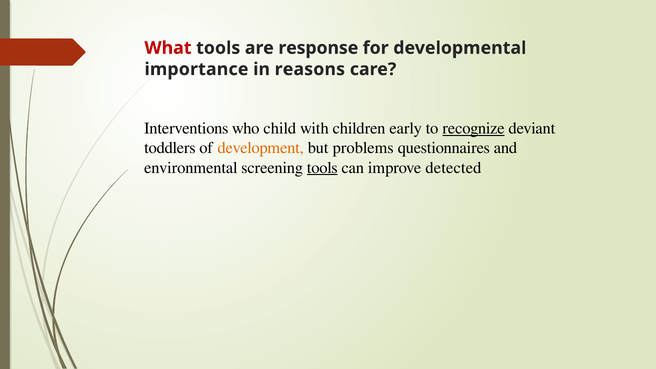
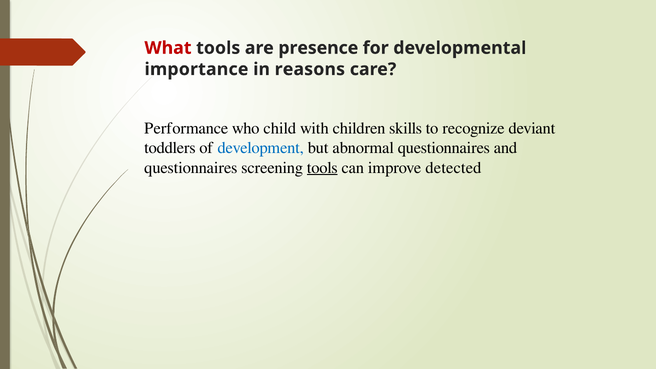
response: response -> presence (318, 48)
Interventions: Interventions -> Performance (186, 128)
early: early -> skills (406, 128)
recognize underline: present -> none (473, 128)
development colour: orange -> blue (261, 148)
problems: problems -> abnormal (363, 148)
environmental: environmental -> questionnaires (191, 168)
